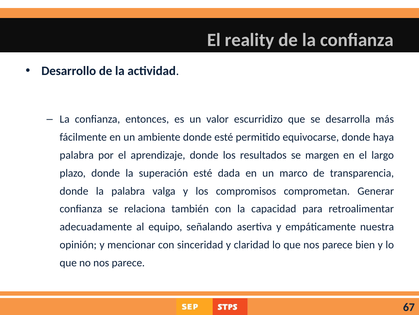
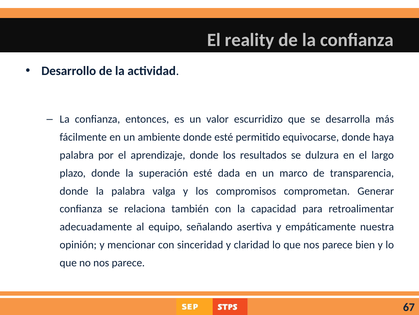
margen: margen -> dulzura (322, 155)
